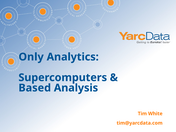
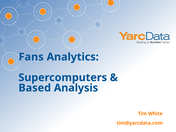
Only: Only -> Fans (31, 57)
